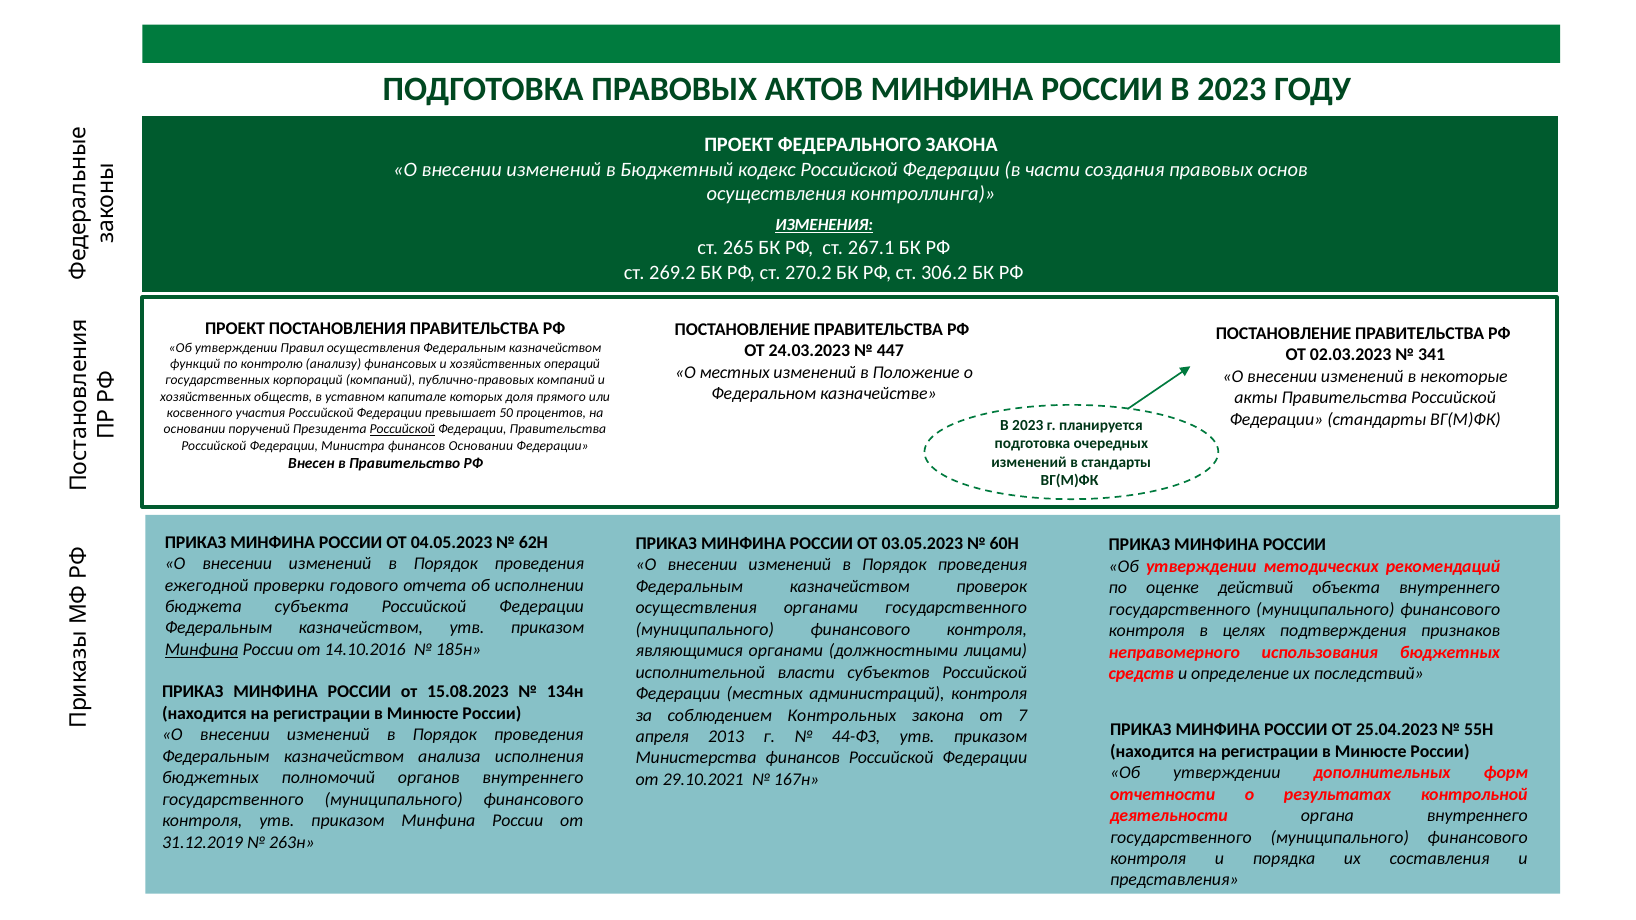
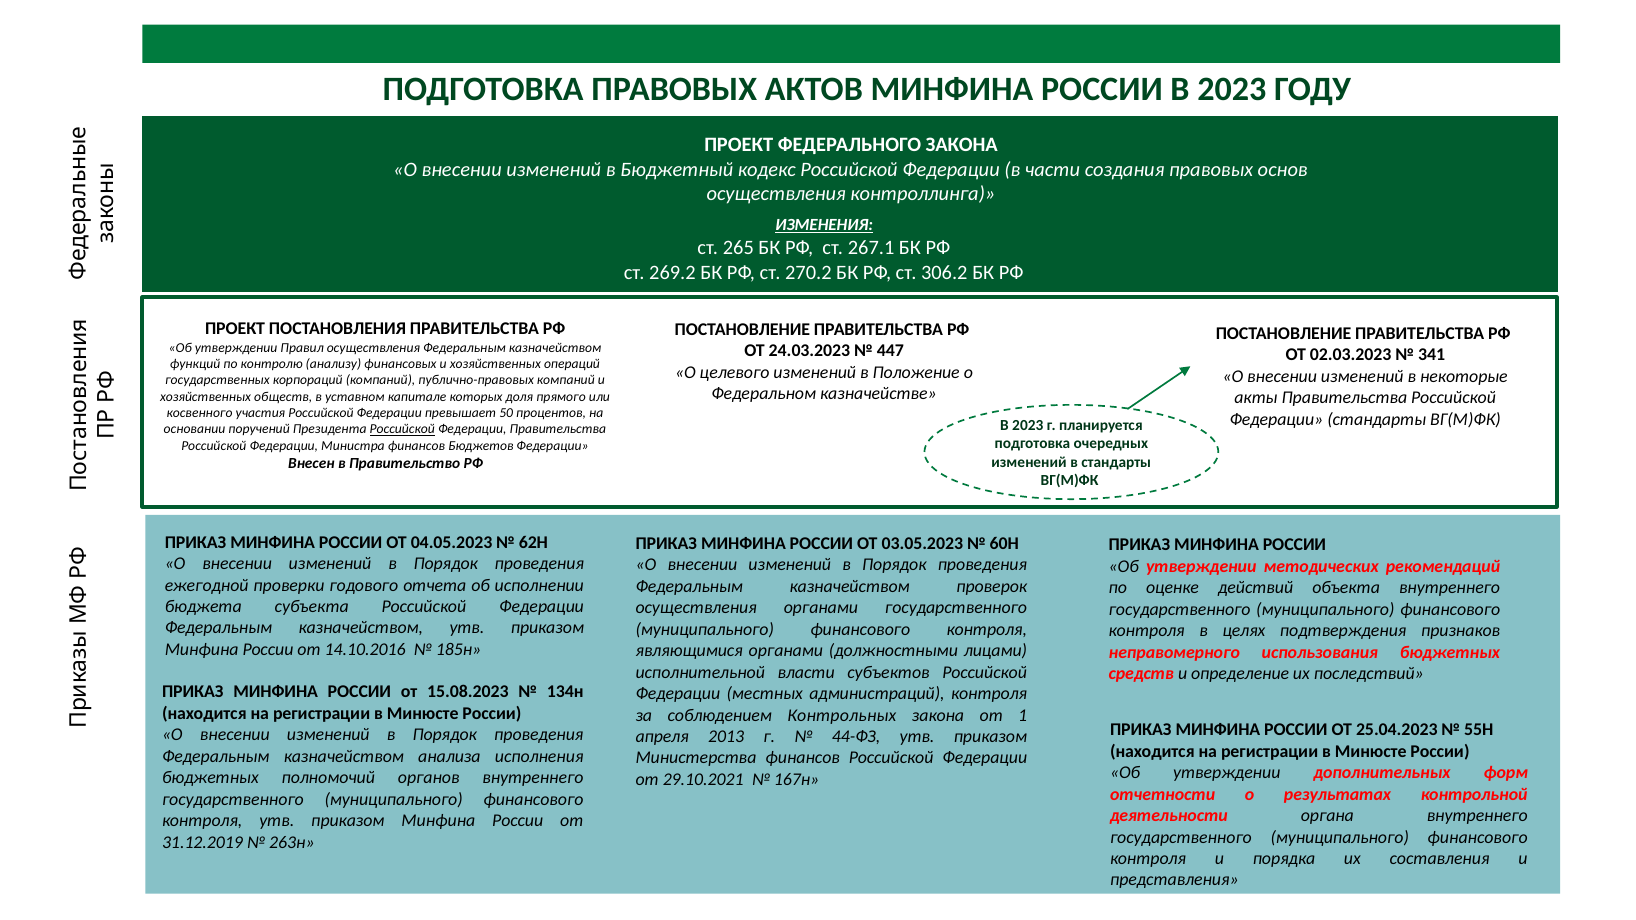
О местных: местных -> целевого (735, 372)
финансов Основании: Основании -> Бюджетов (481, 446)
Минфина underline: present -> none (202, 650)
7: 7 -> 1 (1023, 715)
